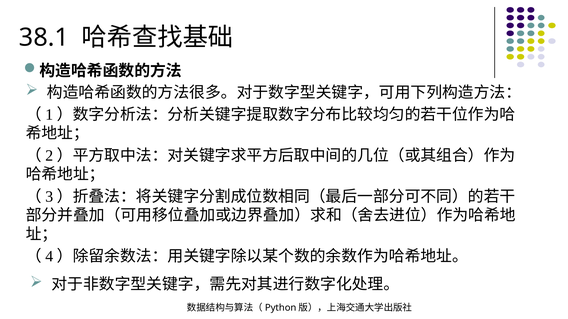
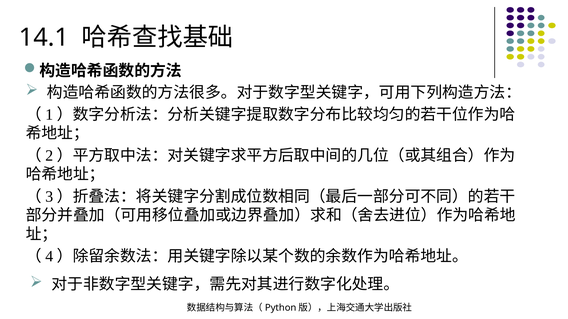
38.1: 38.1 -> 14.1 (44, 37)
